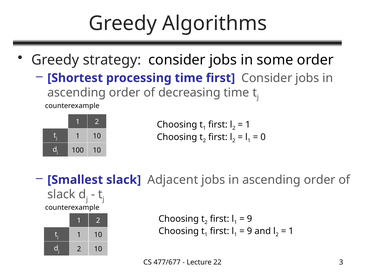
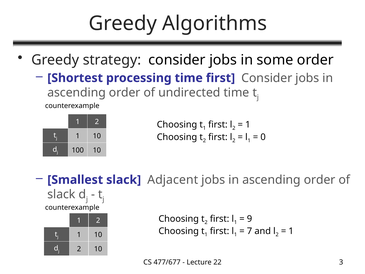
decreasing: decreasing -> undirected (189, 93)
9: 9 -> 7 (250, 231)
